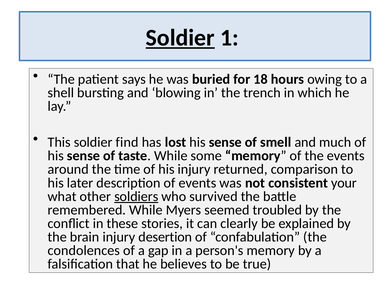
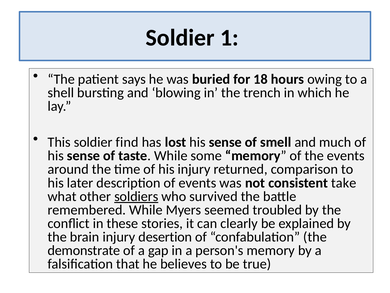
Soldier underline: present -> none (180, 38)
your: your -> take (344, 183)
condolences: condolences -> demonstrate (84, 250)
